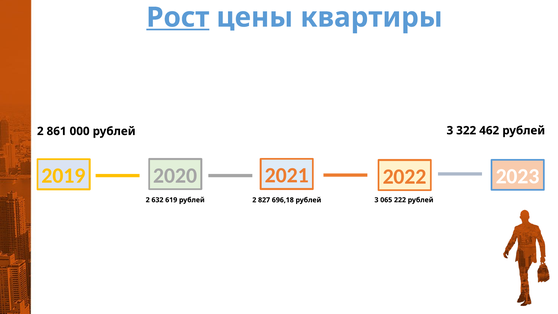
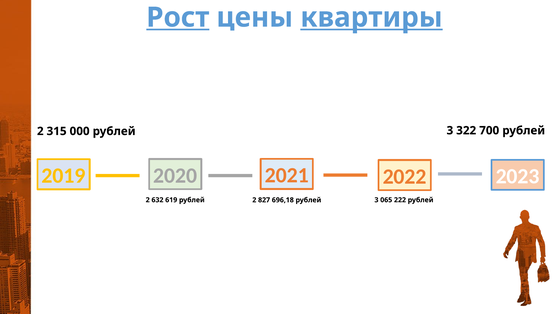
квартиры underline: none -> present (371, 17)
462: 462 -> 700 (489, 130)
861: 861 -> 315 (57, 131)
